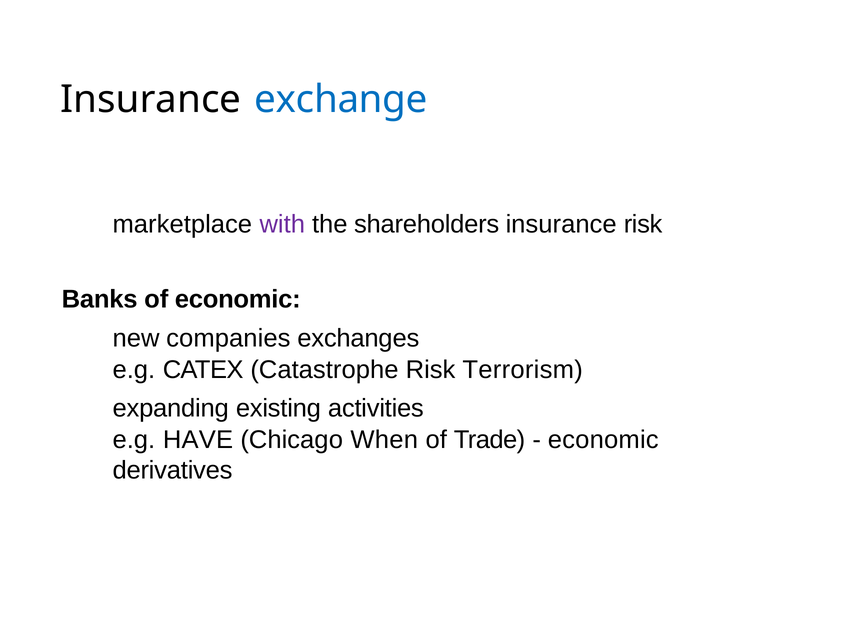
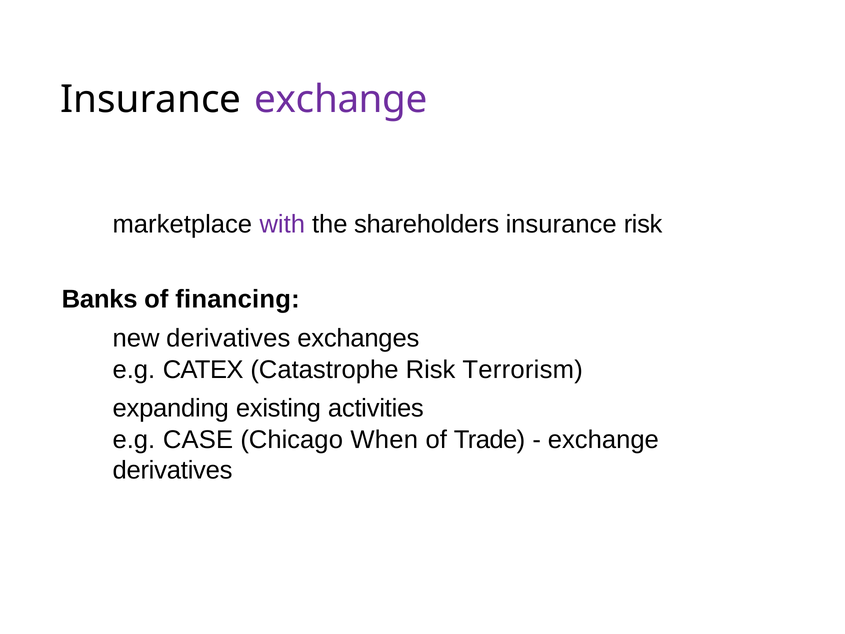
exchange colour: blue -> purple (341, 99)
of economic: economic -> financing (238, 300)
new companies: companies -> derivatives (228, 338)
HAVE: HAVE -> CASE (198, 440)
economic: economic -> exchange (603, 440)
